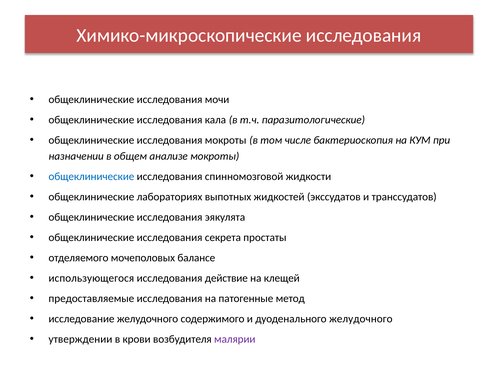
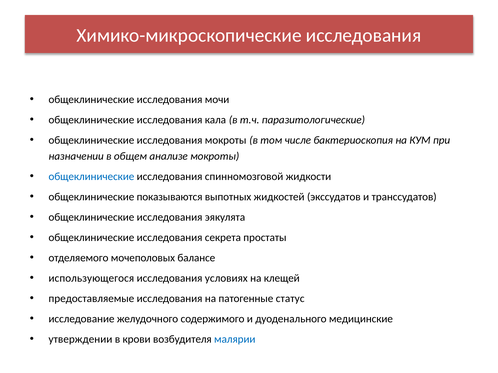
лабораториях: лабораториях -> показываются (170, 197)
действие: действие -> условиях (226, 278)
метод: метод -> статус (290, 299)
дуоденального желудочного: желудочного -> медицинские (361, 319)
малярии colour: purple -> blue (235, 339)
